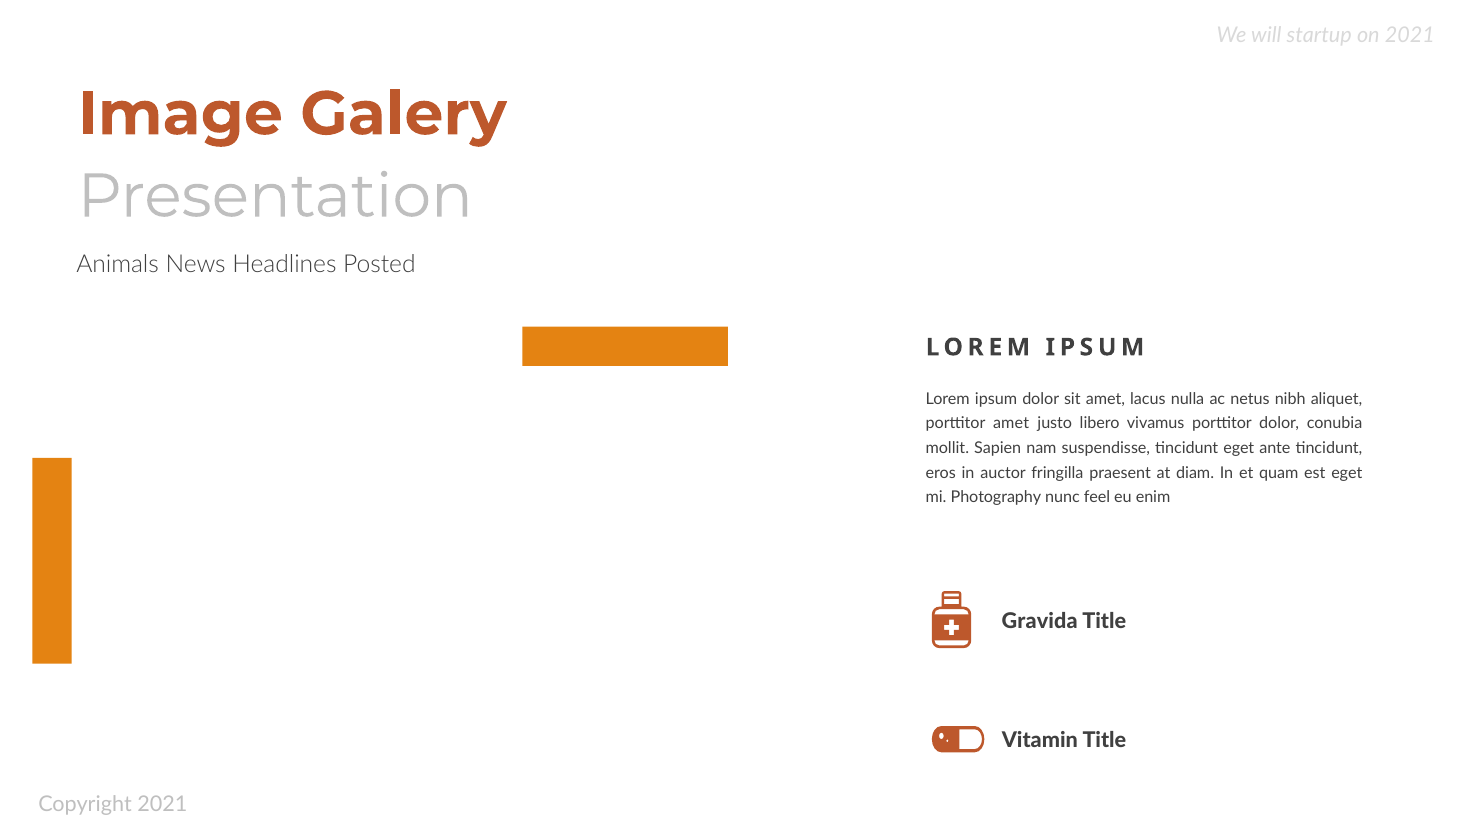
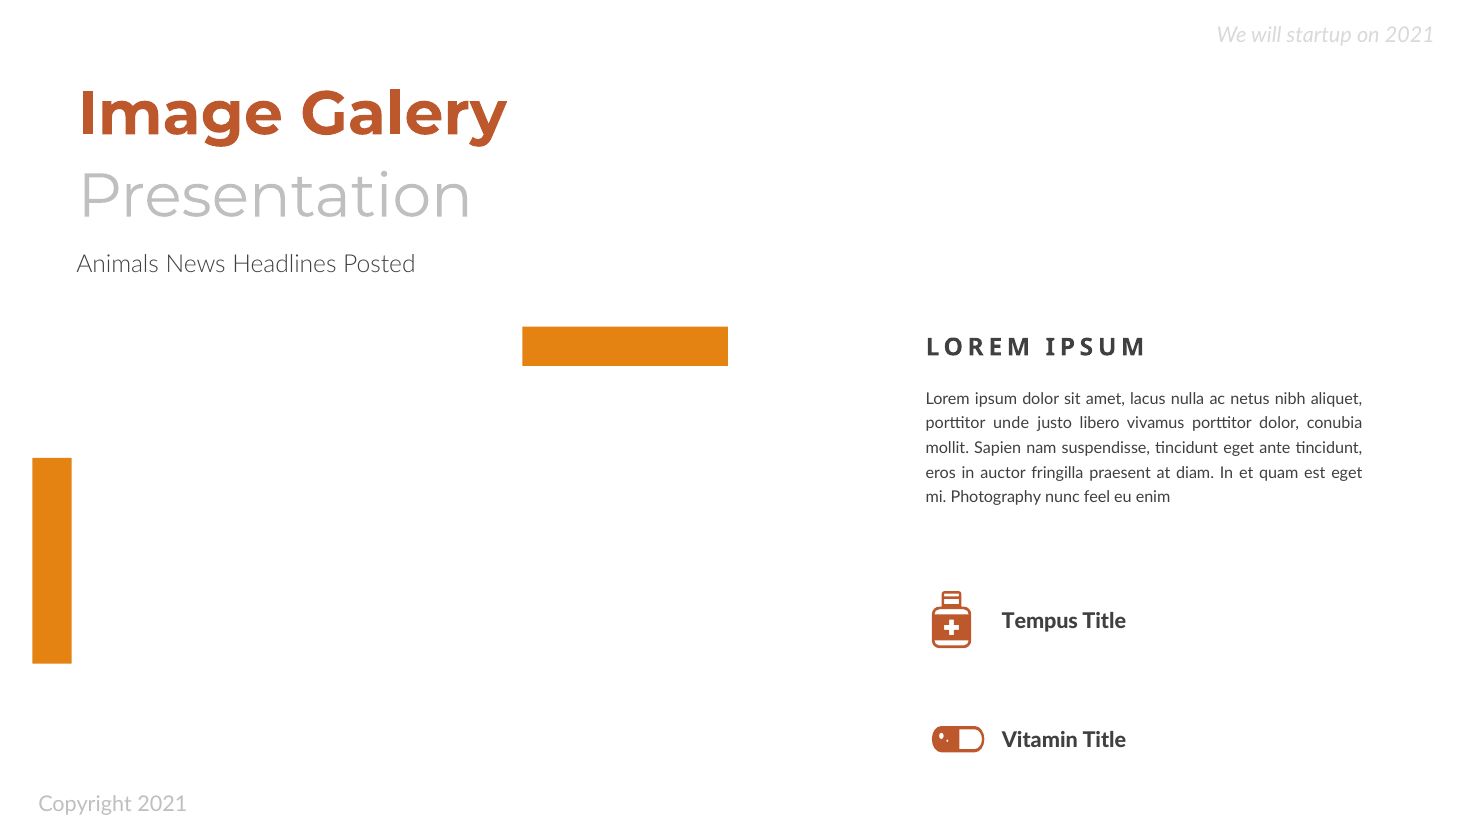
porttitor amet: amet -> unde (1011, 423)
Gravida: Gravida -> Tempus (1040, 621)
